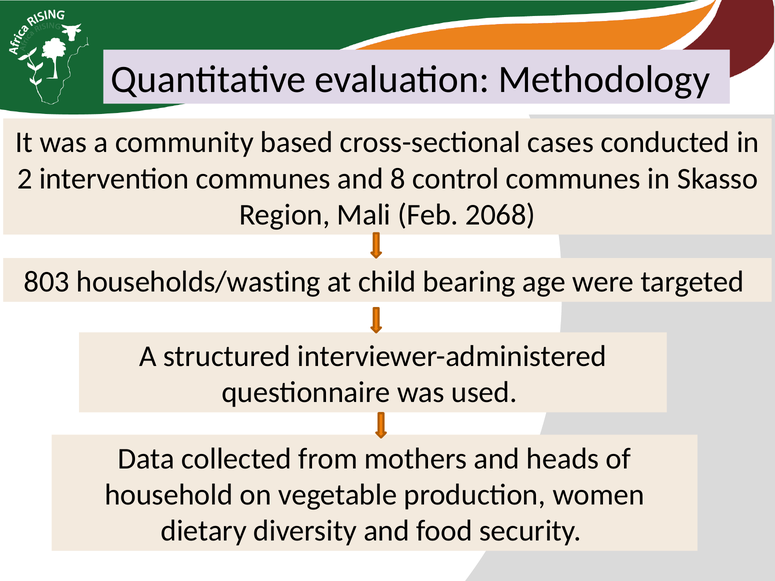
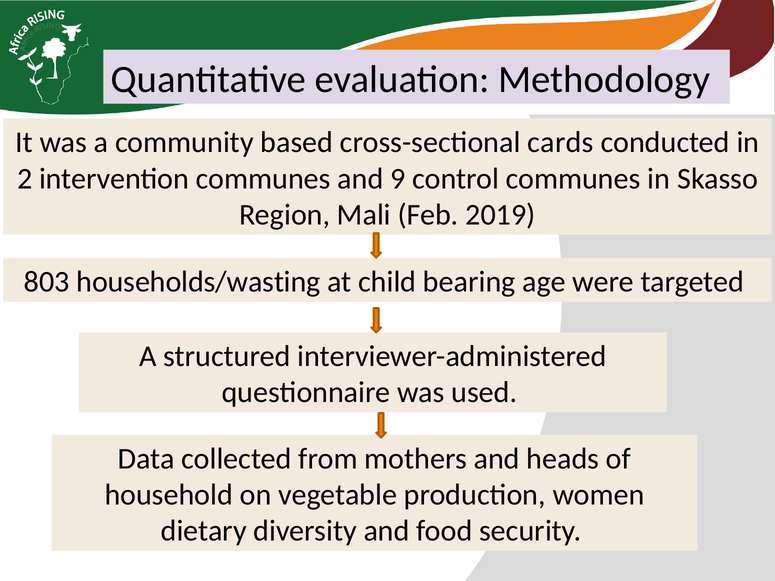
cases: cases -> cards (561, 142)
8: 8 -> 9 (398, 179)
2068: 2068 -> 2019 (500, 215)
